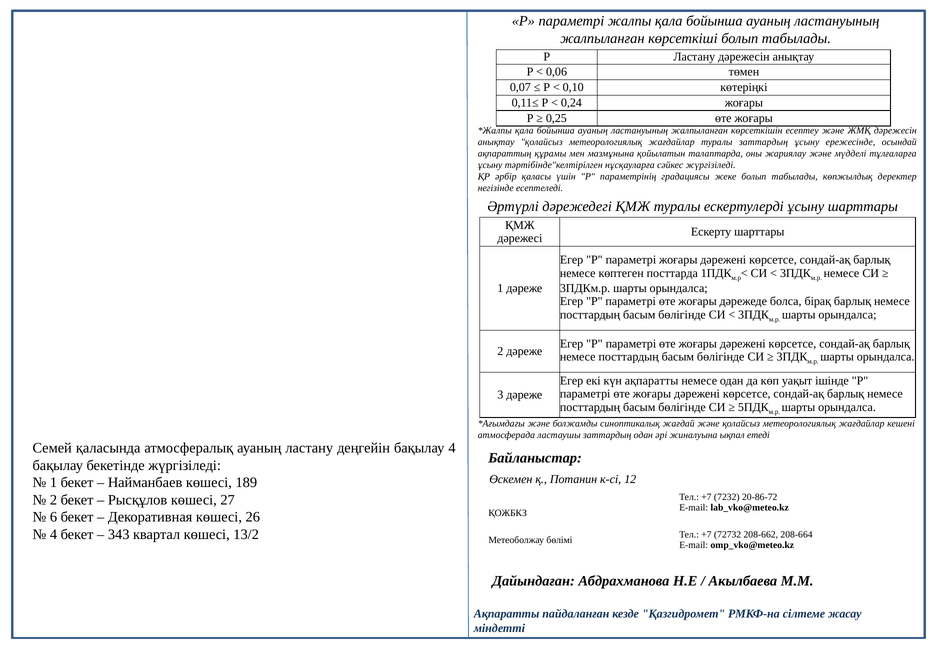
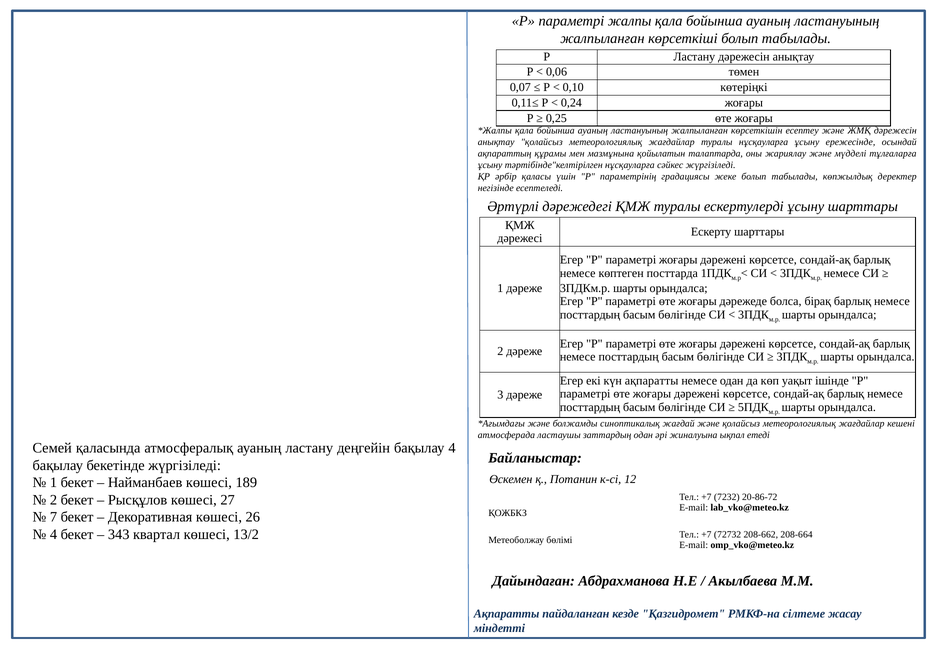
туралы заттардың: заттардың -> нұсқауларға (764, 142)
6: 6 -> 7 (53, 517)
